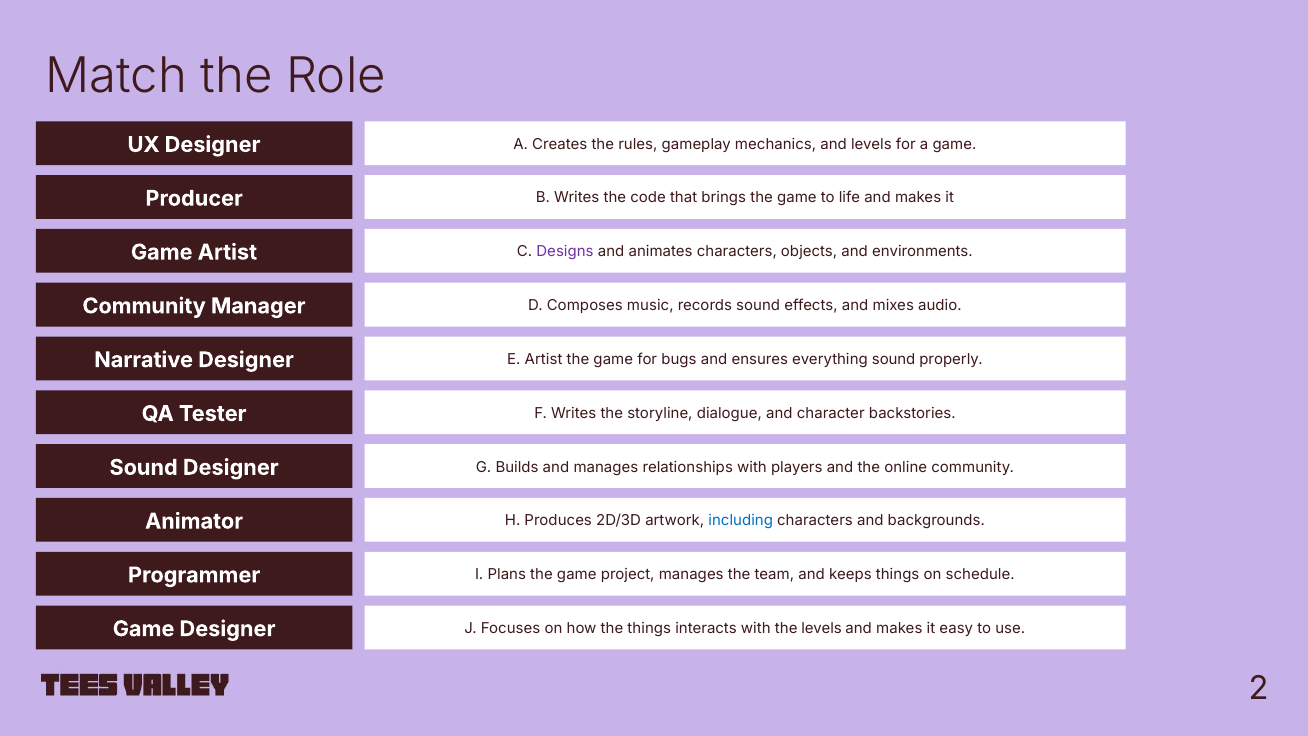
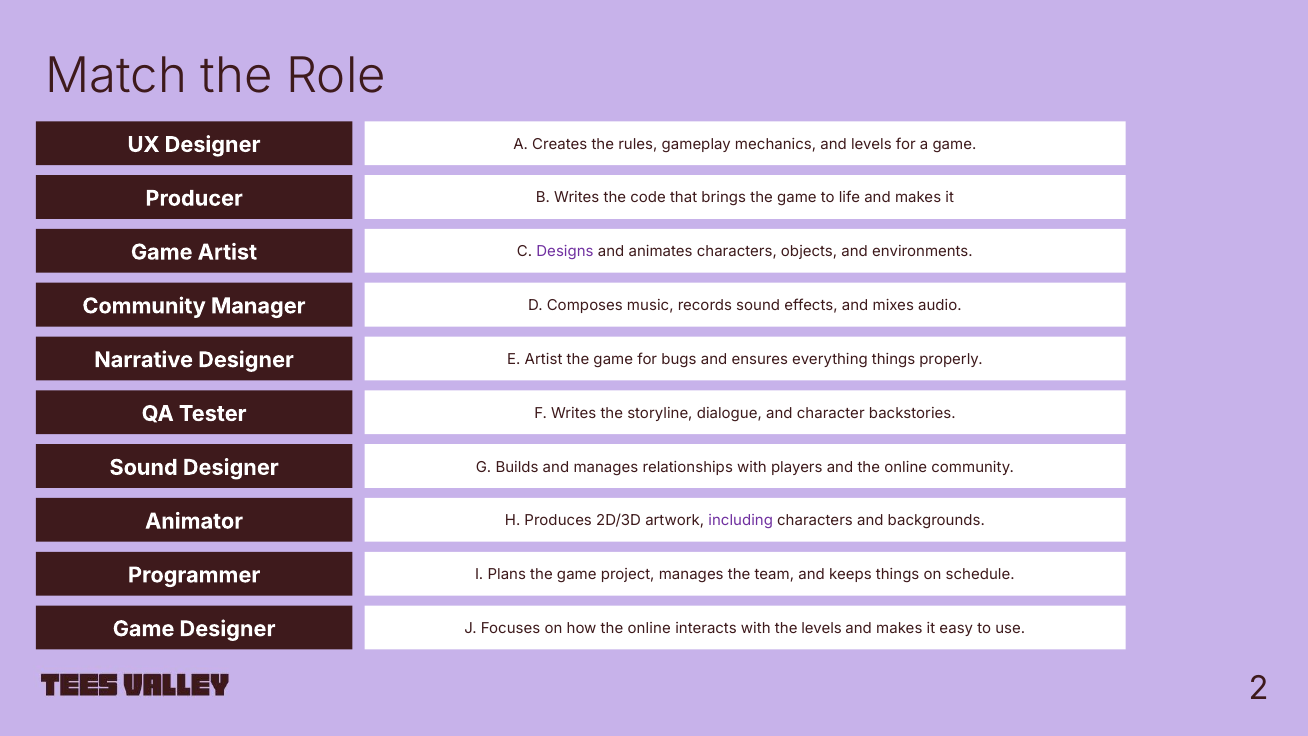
everything sound: sound -> things (894, 359)
including colour: blue -> purple (741, 521)
how the things: things -> online (649, 628)
